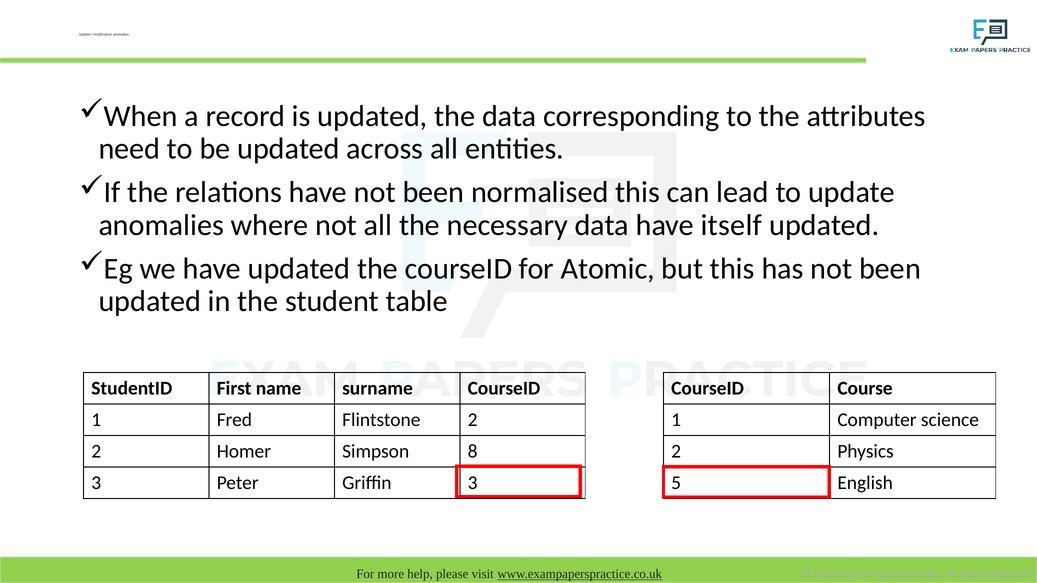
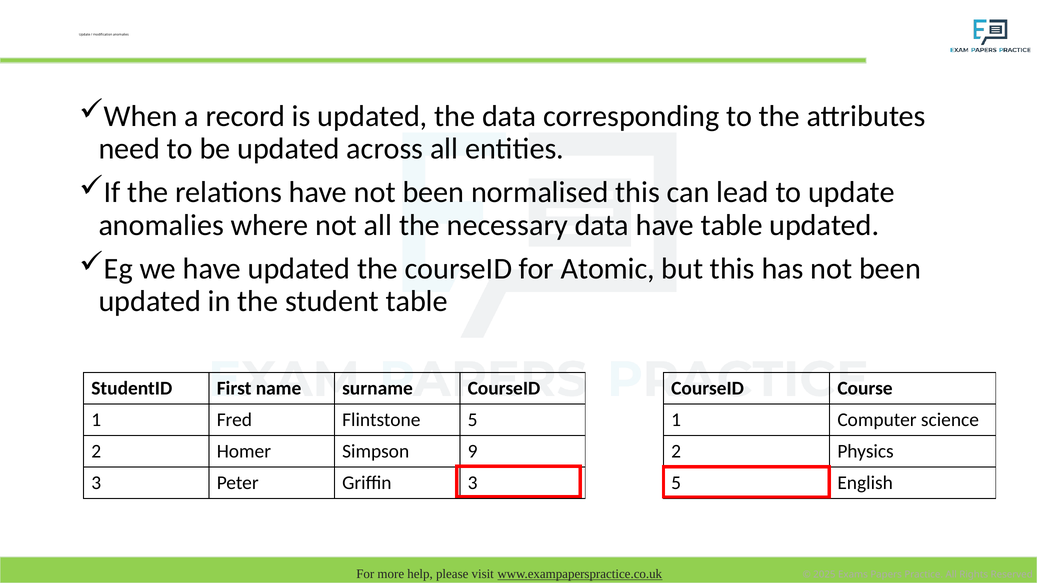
have itself: itself -> table (732, 225)
Flintstone 2: 2 -> 5 (473, 420)
8: 8 -> 9 (473, 452)
